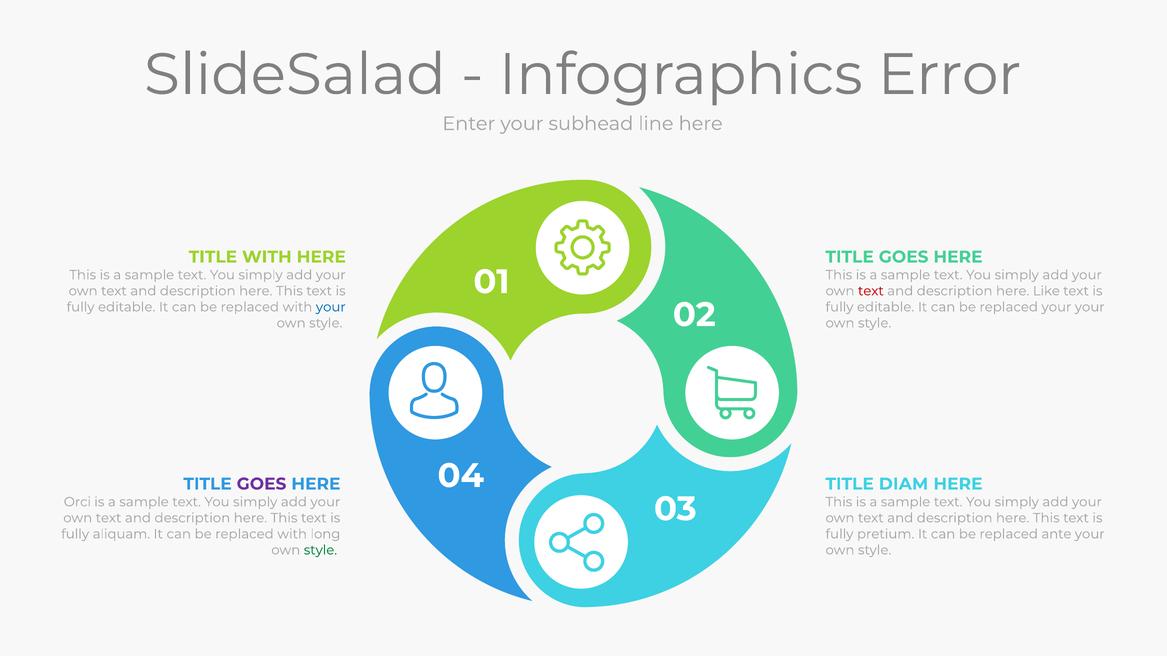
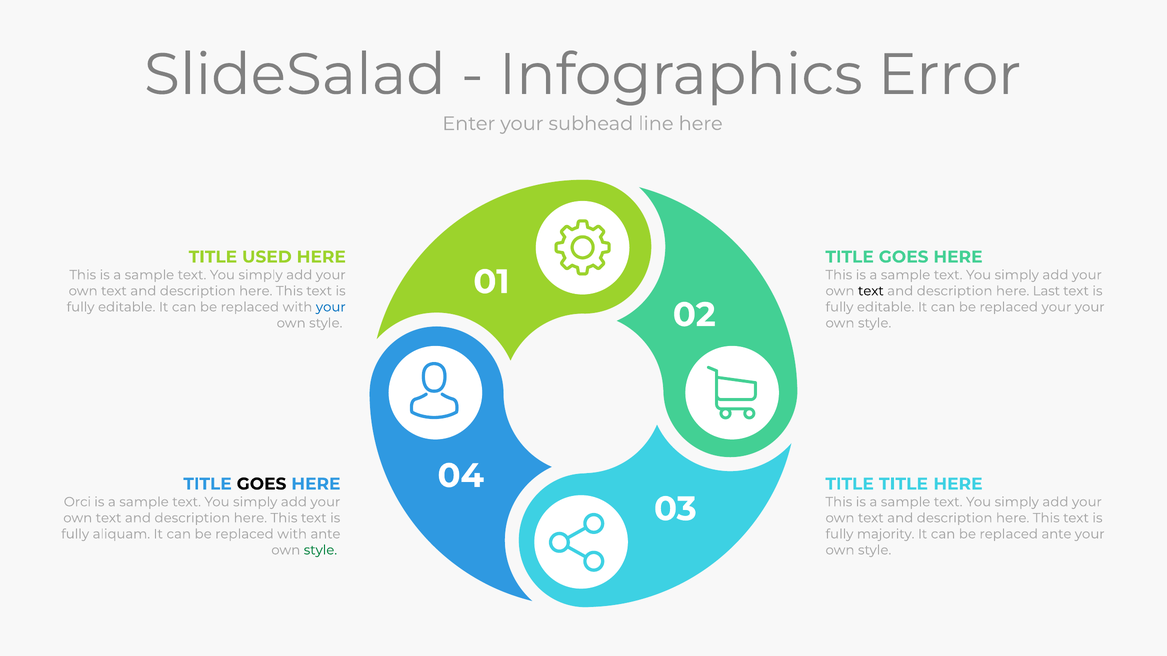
TITLE WITH: WITH -> USED (267, 257)
text colour: red -> black (871, 291)
Like: Like -> Last (1046, 291)
GOES colour: purple -> black (262, 484)
TITLE DIAM: DIAM -> TITLE (903, 484)
with long: long -> ante (325, 534)
pretium: pretium -> majority (886, 534)
